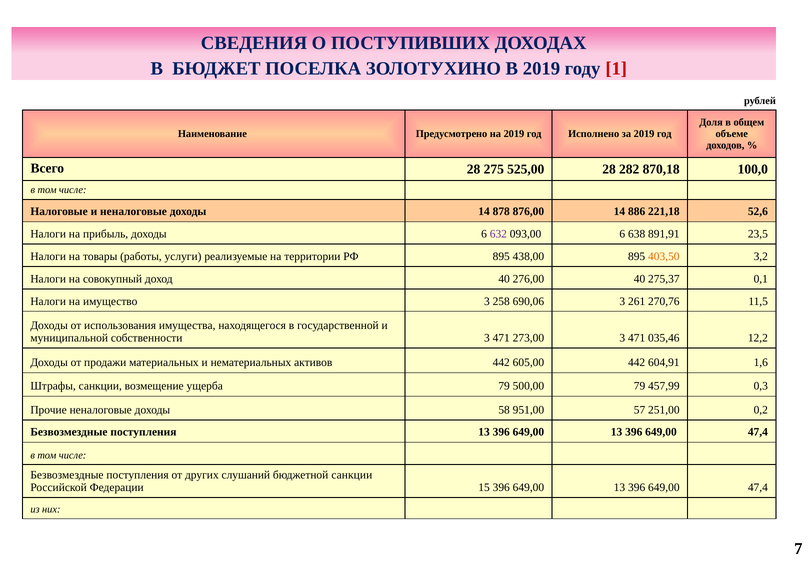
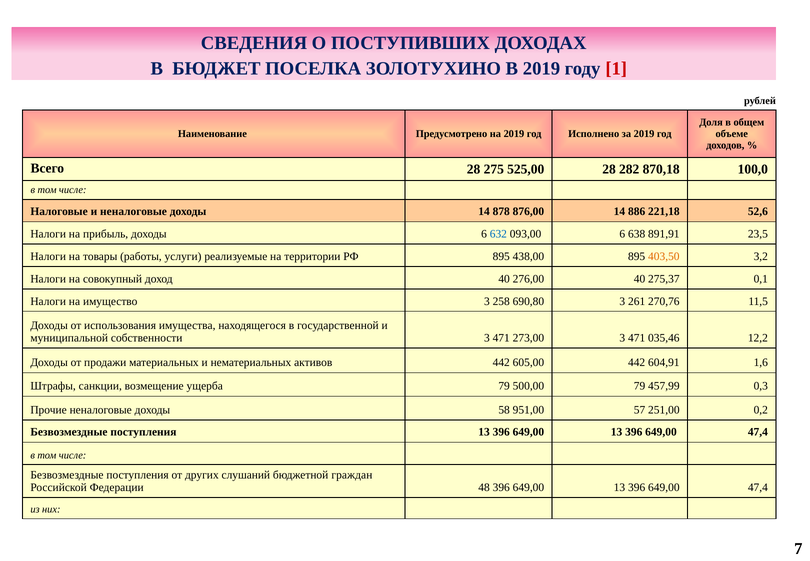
632 colour: purple -> blue (498, 234)
690,06: 690,06 -> 690,80 (528, 301)
бюджетной санкции: санкции -> граждан (352, 475)
15: 15 -> 48 (484, 487)
